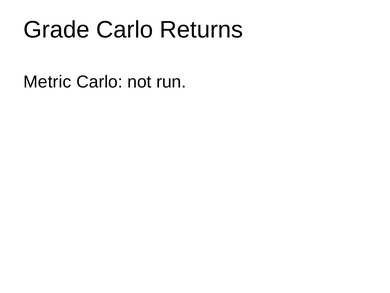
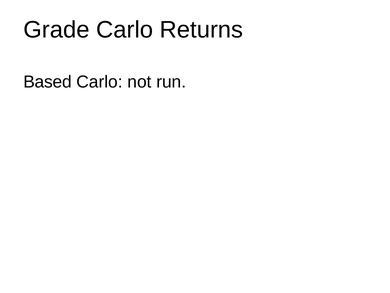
Metric: Metric -> Based (48, 82)
